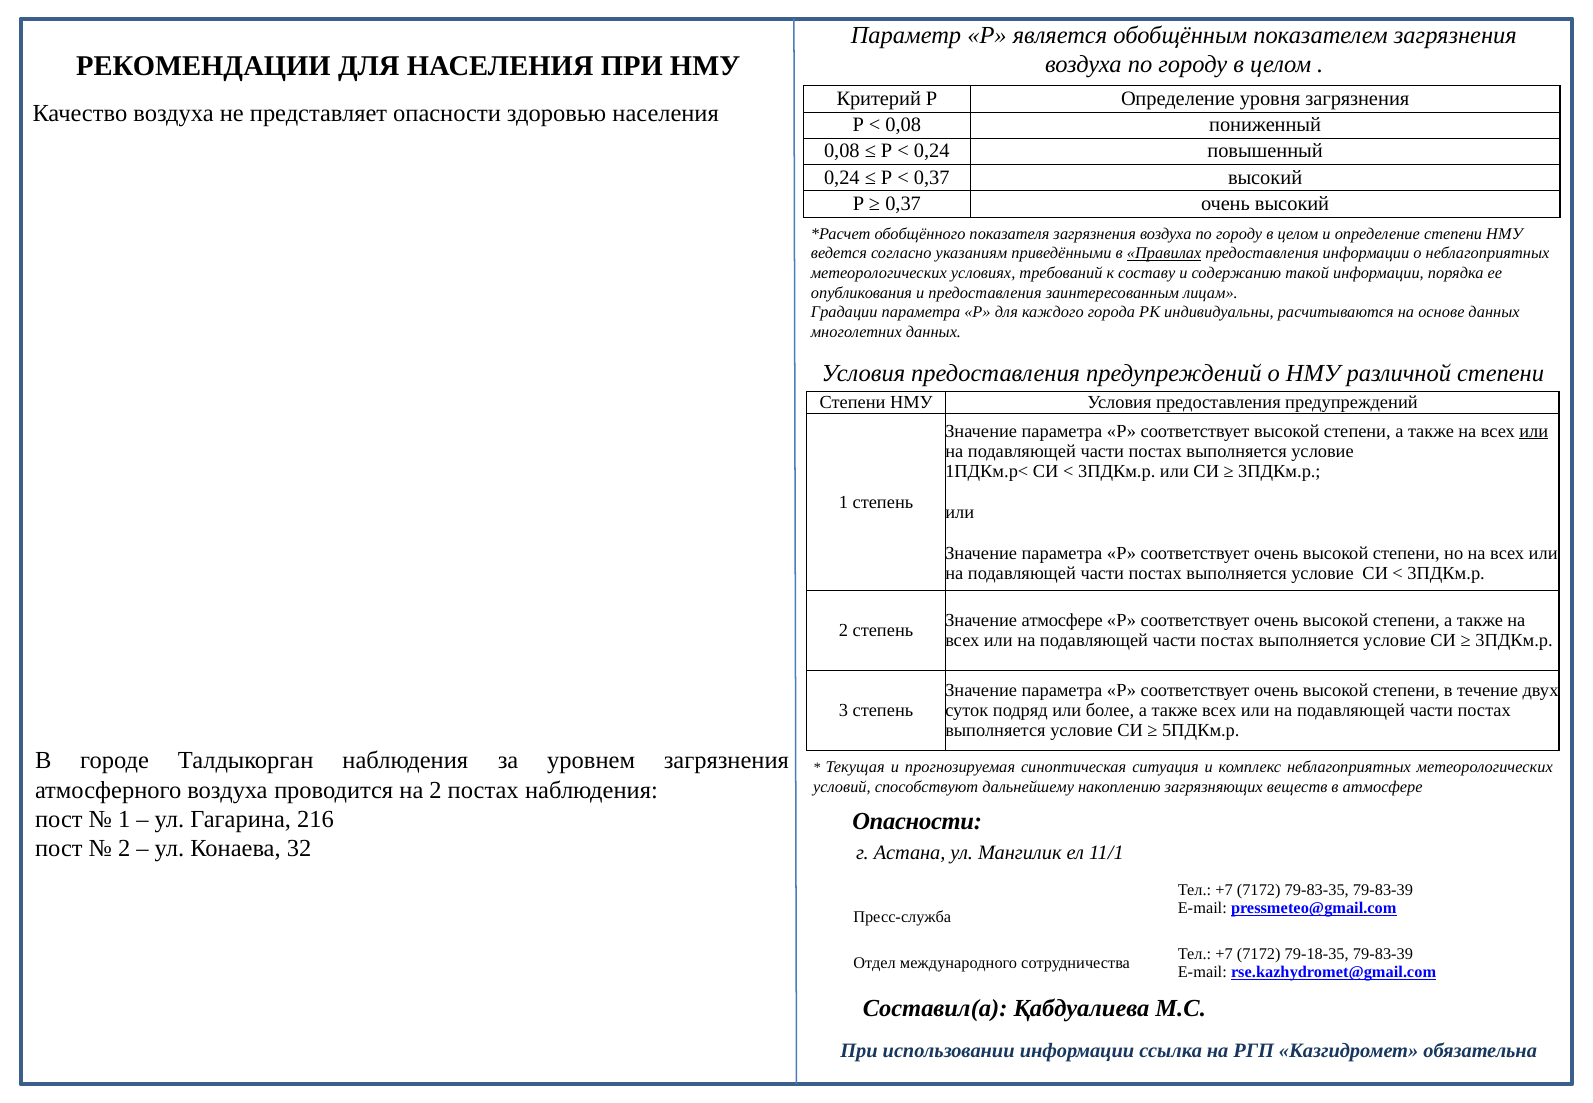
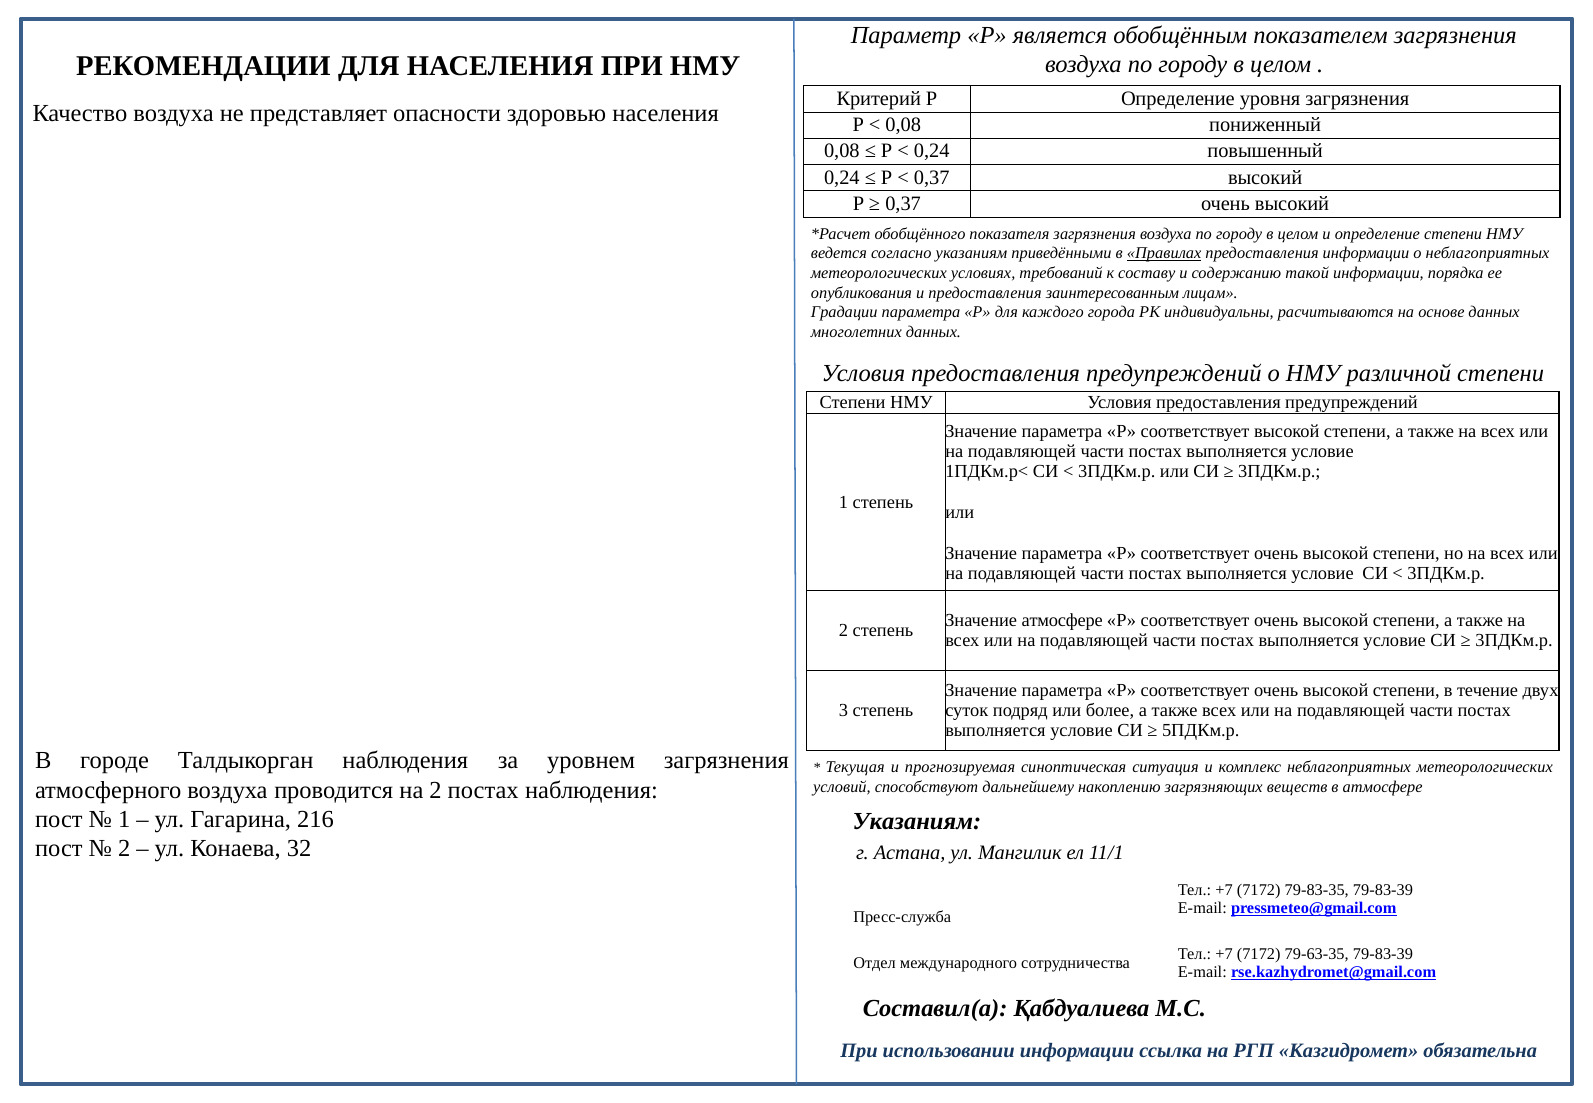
или underline: present -> none (1534, 431)
Опасности: Опасности -> Указаниям (917, 821)
79-18-35: 79-18-35 -> 79-63-35 (1317, 953)
